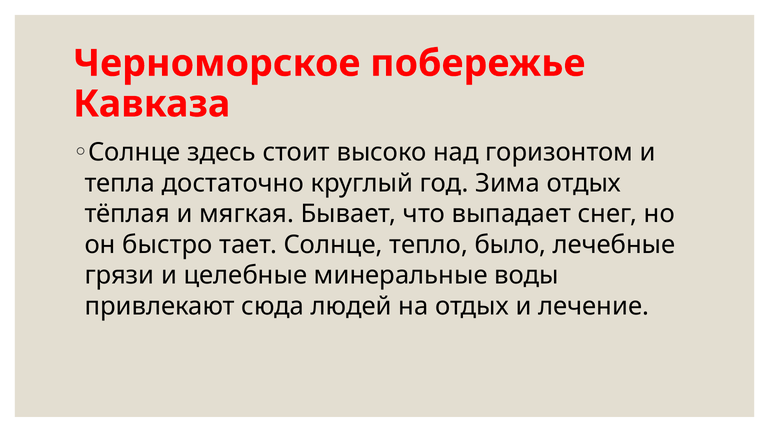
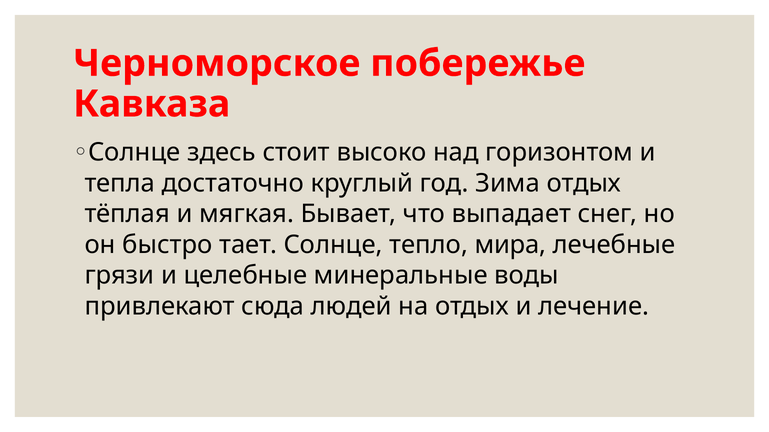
было: было -> мира (510, 245)
